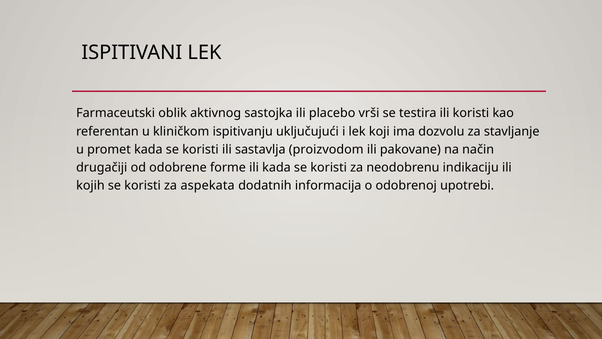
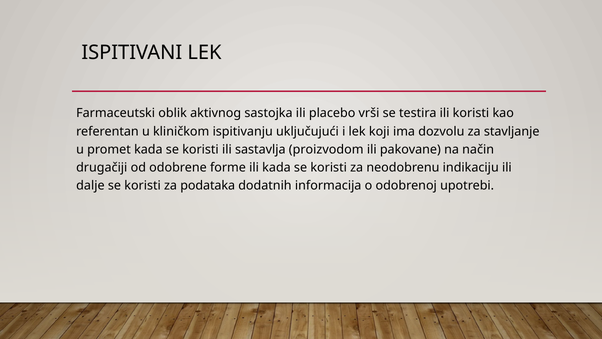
kojih: kojih -> dalje (90, 185)
aspekata: aspekata -> podataka (208, 185)
